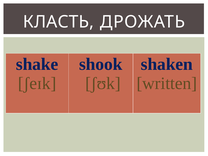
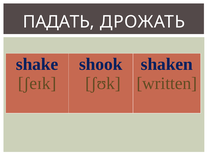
КЛАСТЬ: КЛАСТЬ -> ПАДАТЬ (59, 22)
